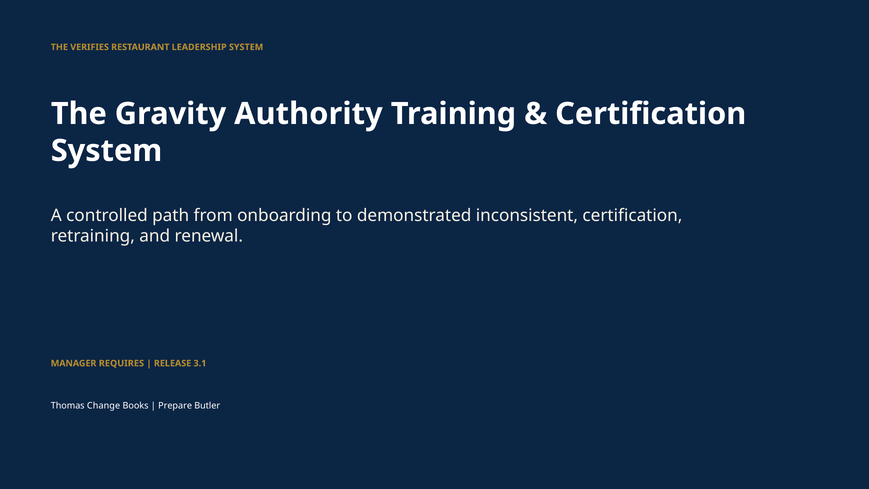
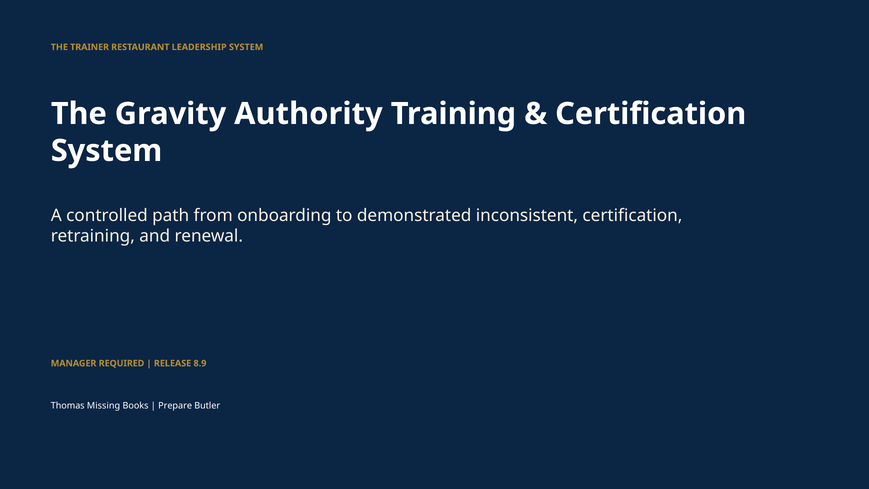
VERIFIES: VERIFIES -> TRAINER (90, 47)
REQUIRES: REQUIRES -> REQUIRED (122, 363)
3.1: 3.1 -> 8.9 (200, 363)
Change: Change -> Missing (104, 406)
